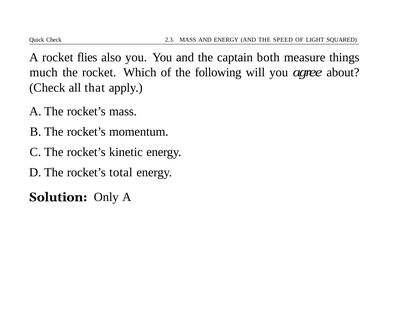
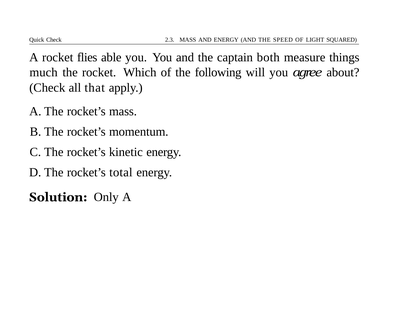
also: also -> able (111, 57)
